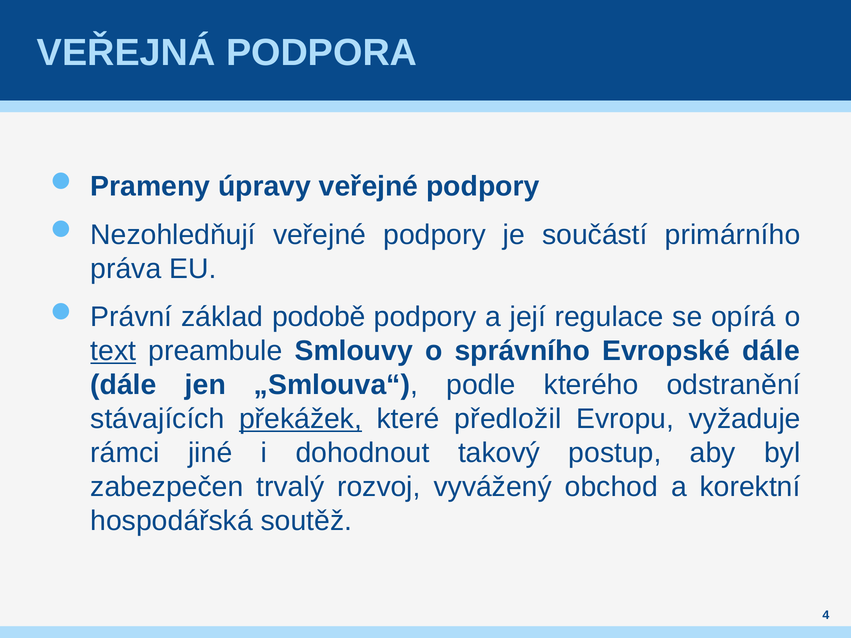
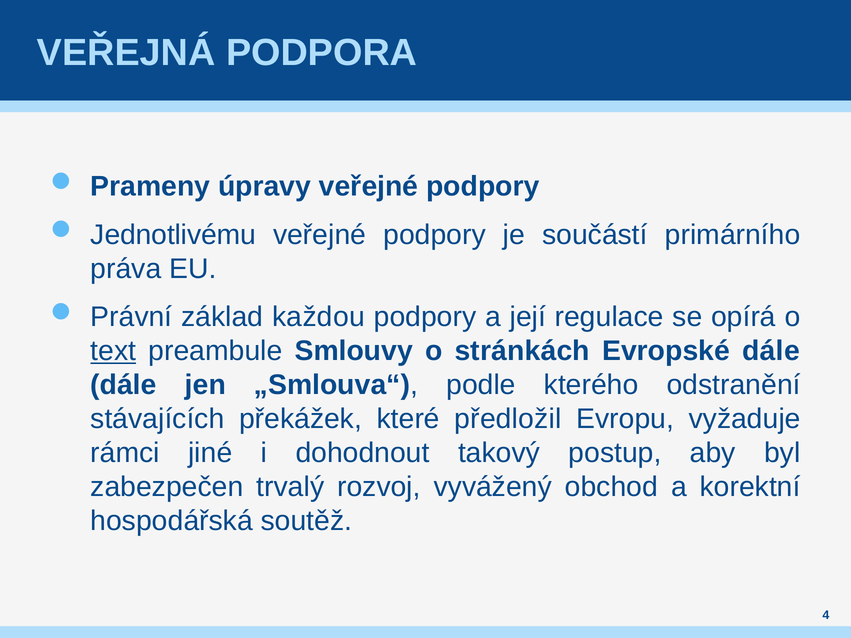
Nezohledňují: Nezohledňují -> Jednotlivému (173, 235)
podobě: podobě -> každou (318, 317)
správního: správního -> stránkách (522, 351)
překážek underline: present -> none (301, 419)
